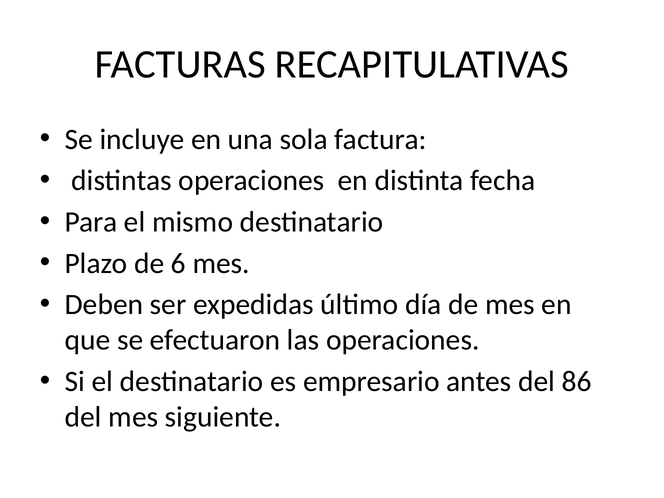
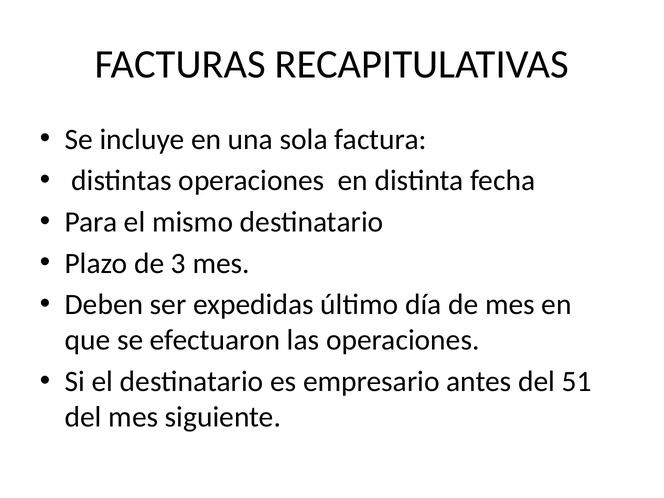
6: 6 -> 3 (178, 263)
86: 86 -> 51 (577, 381)
